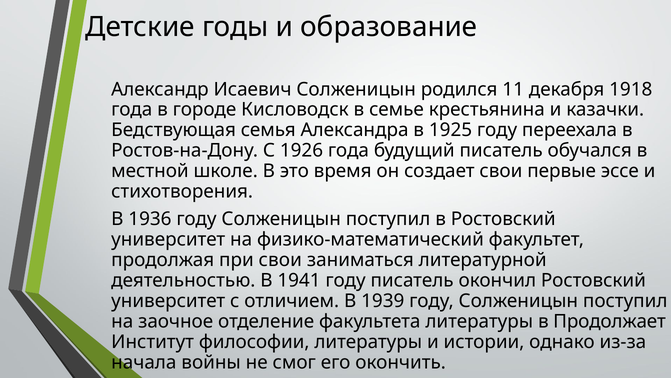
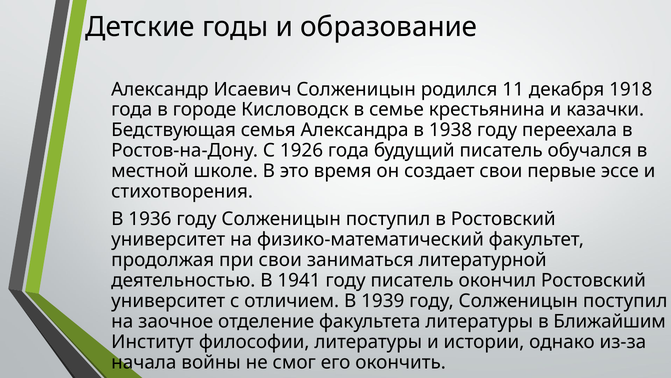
1925: 1925 -> 1938 (451, 130)
Продолжает: Продолжает -> Ближайшим (610, 321)
